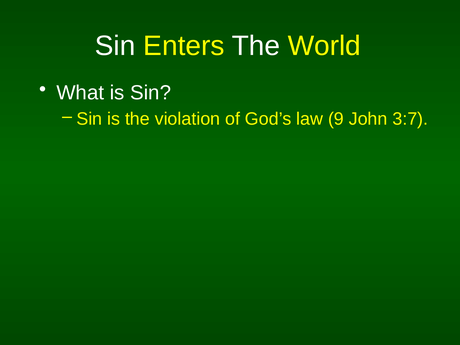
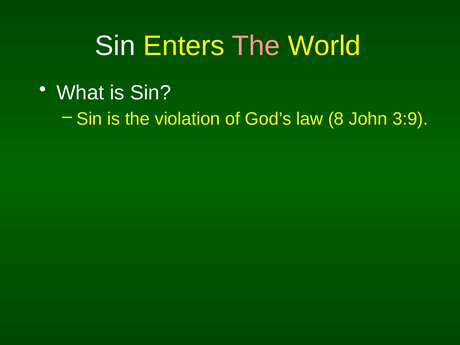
The colour: white -> pink (256, 46)
9: 9 -> 8 (336, 119)
3:7: 3:7 -> 3:9 (410, 119)
